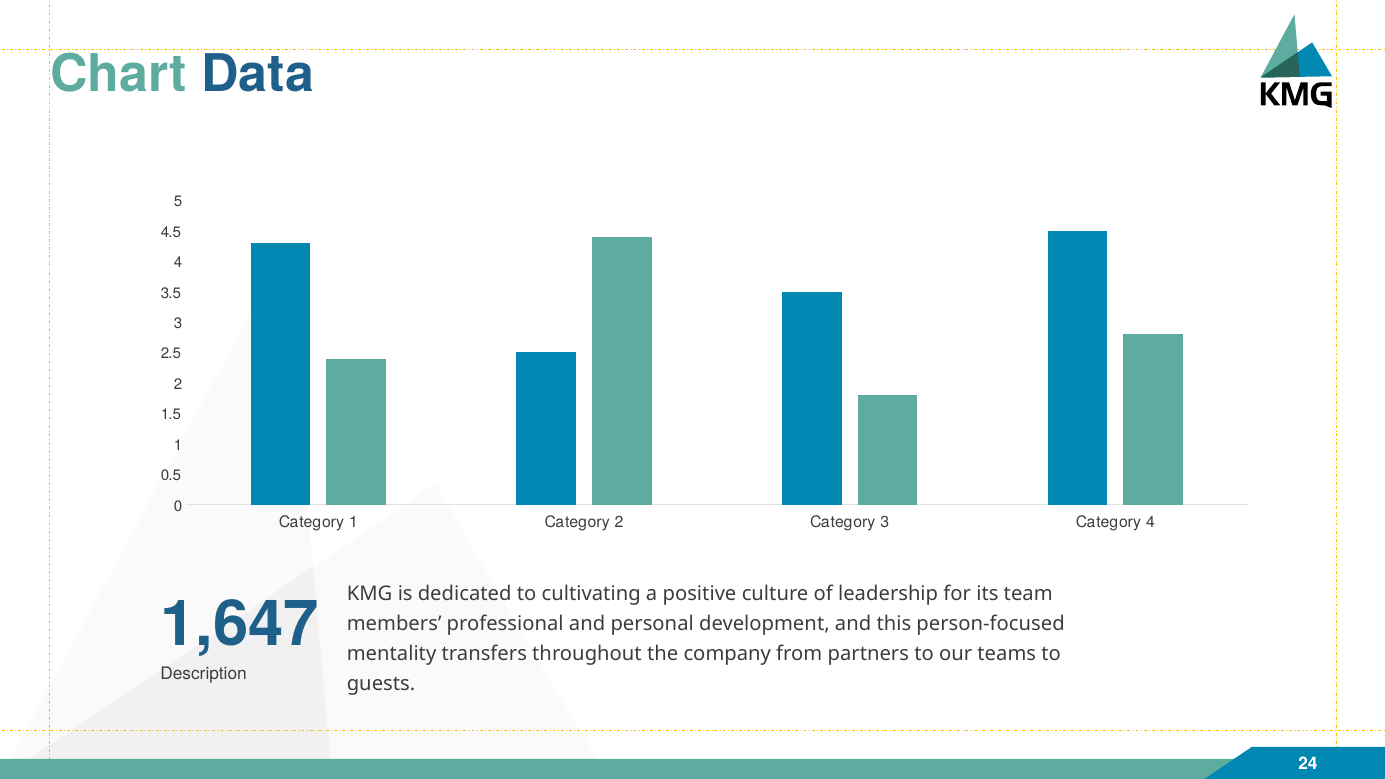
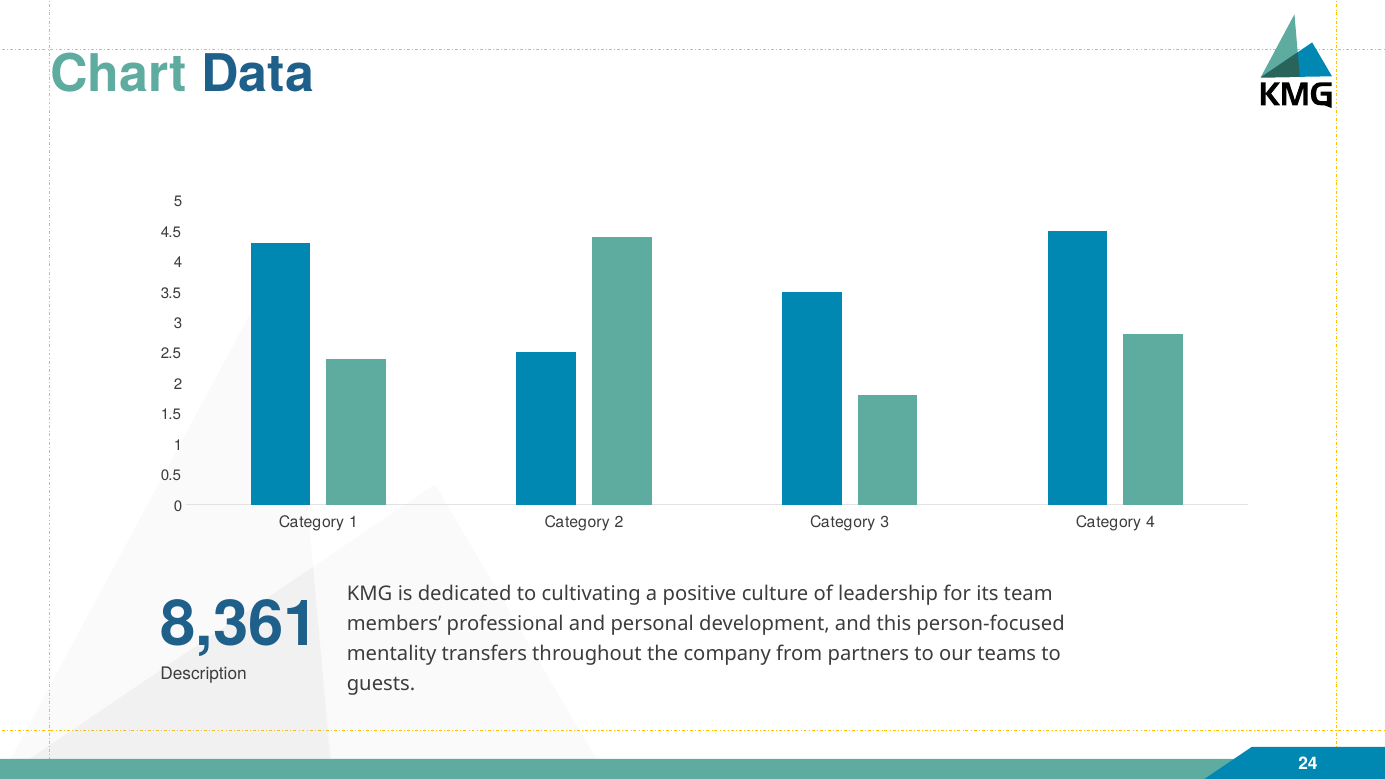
1,647: 1,647 -> 8,361 (240, 625)
